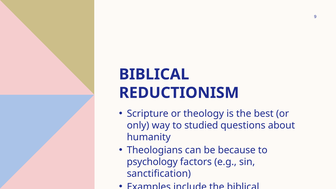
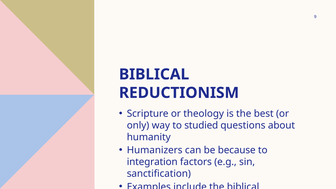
Theologians: Theologians -> Humanizers (155, 150)
psychology: psychology -> integration (152, 162)
